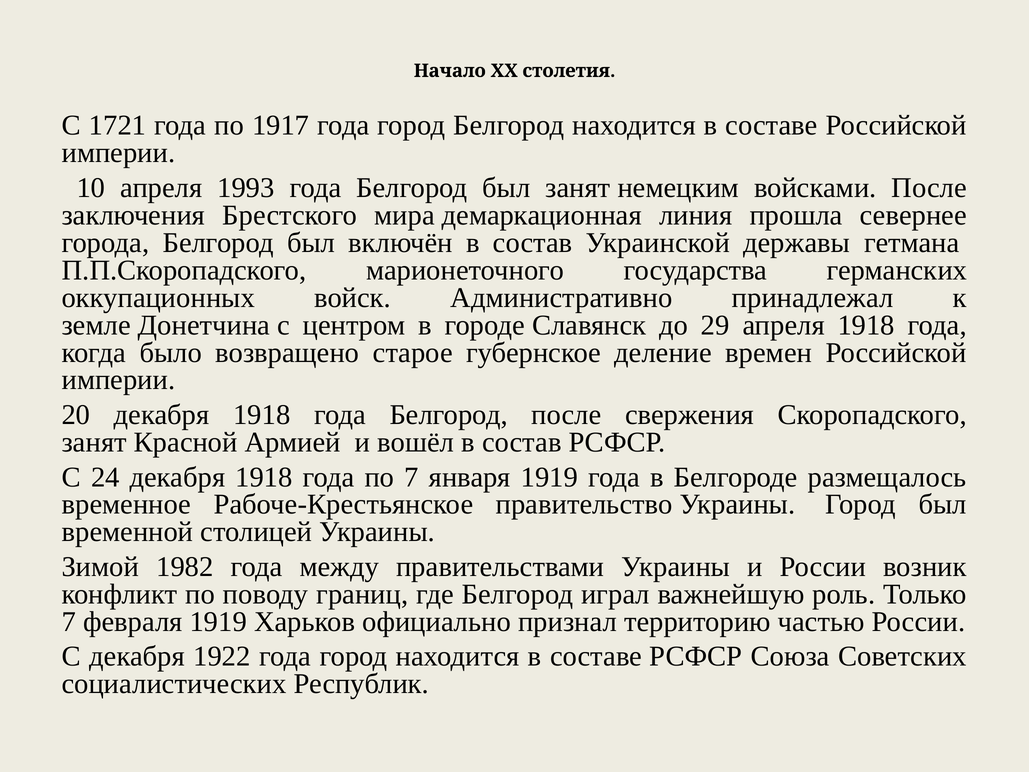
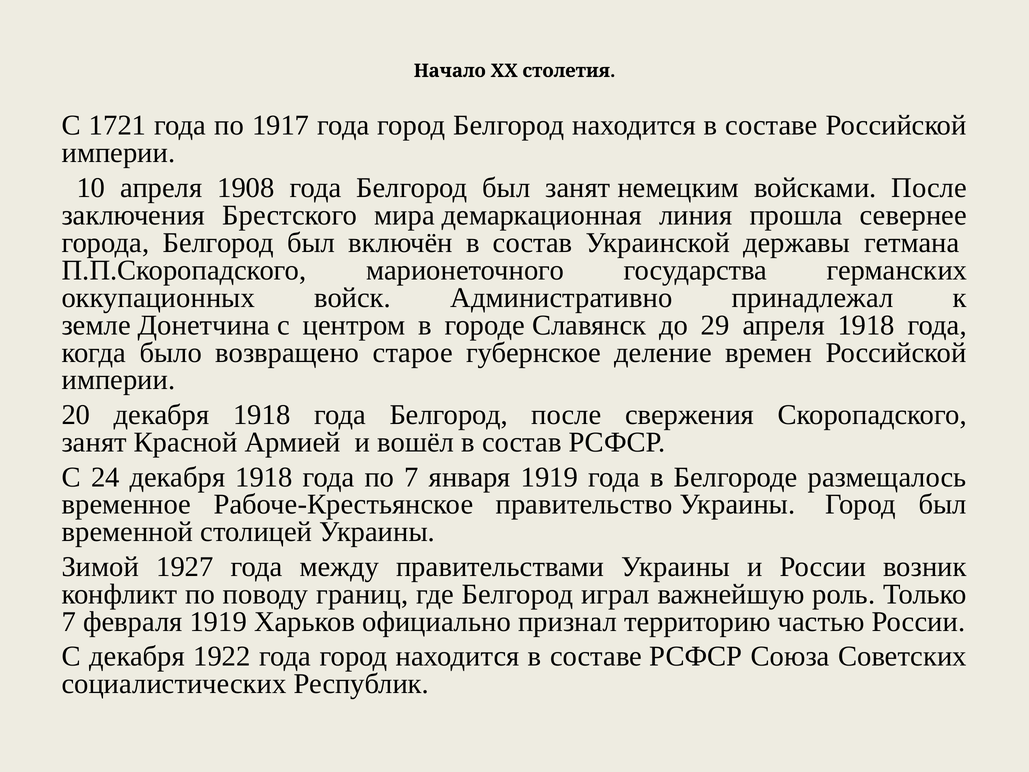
1993: 1993 -> 1908 (246, 188)
1982: 1982 -> 1927 (185, 567)
